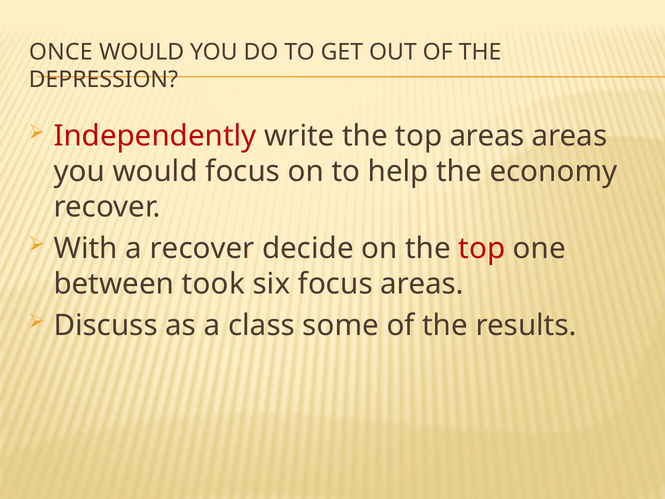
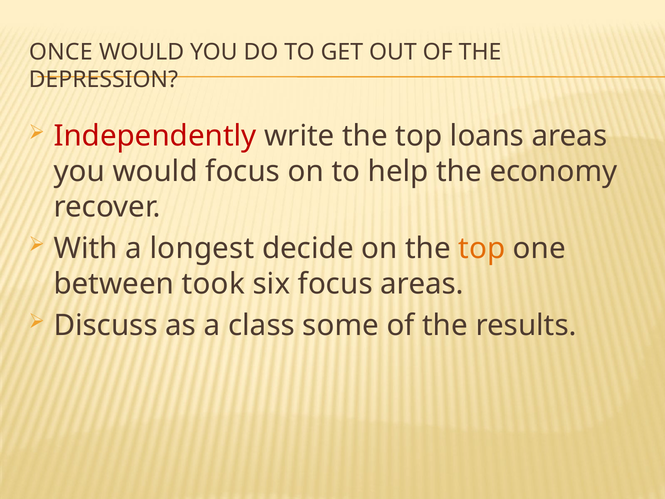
top areas: areas -> loans (487, 136)
a recover: recover -> longest (202, 248)
top colour: red -> orange (482, 248)
